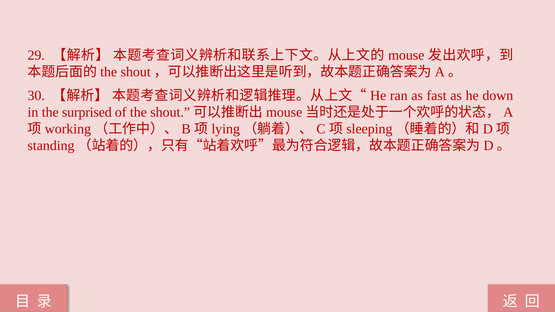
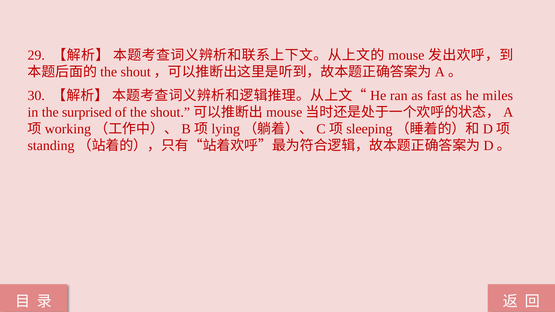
down: down -> miles (498, 96)
